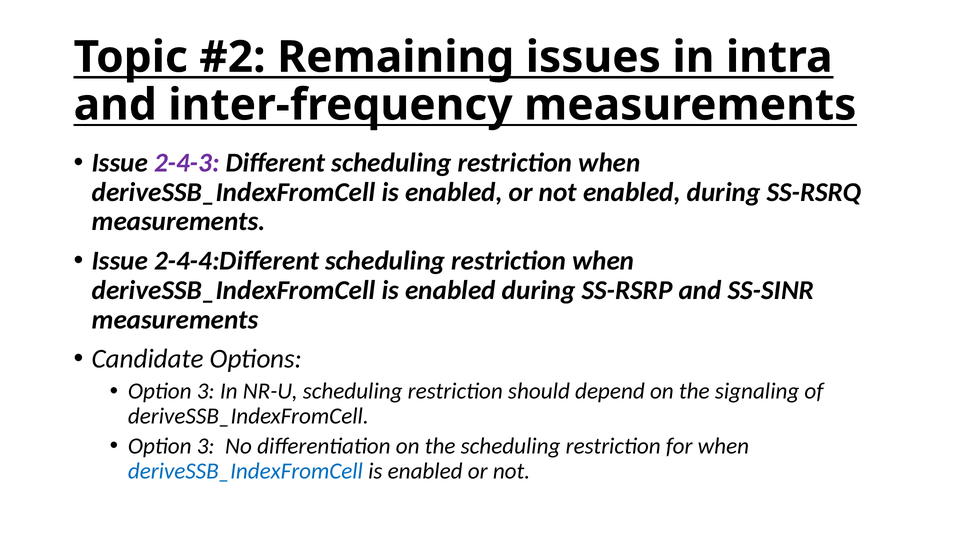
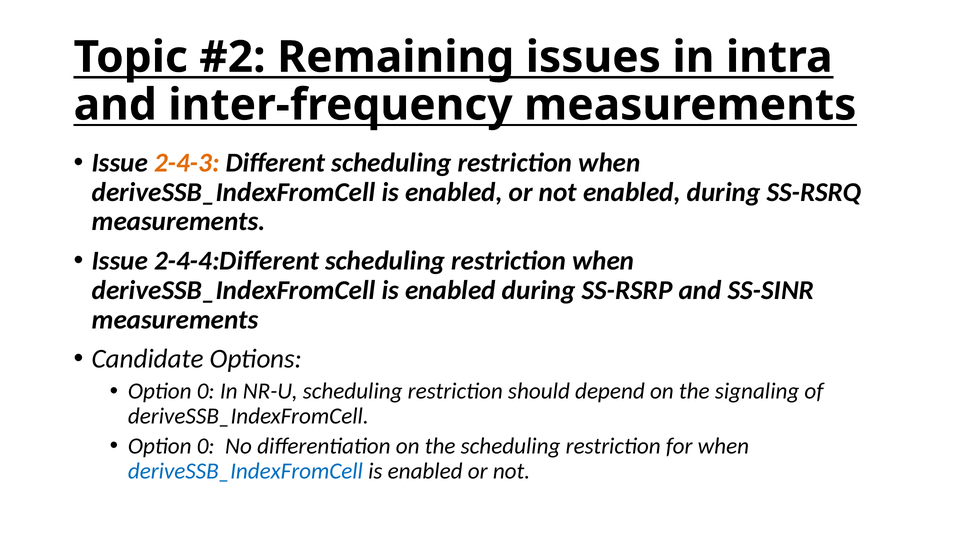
2-4-3 colour: purple -> orange (187, 163)
3: 3 -> 0 (206, 391)
3: 3 -> 0 (206, 446)
